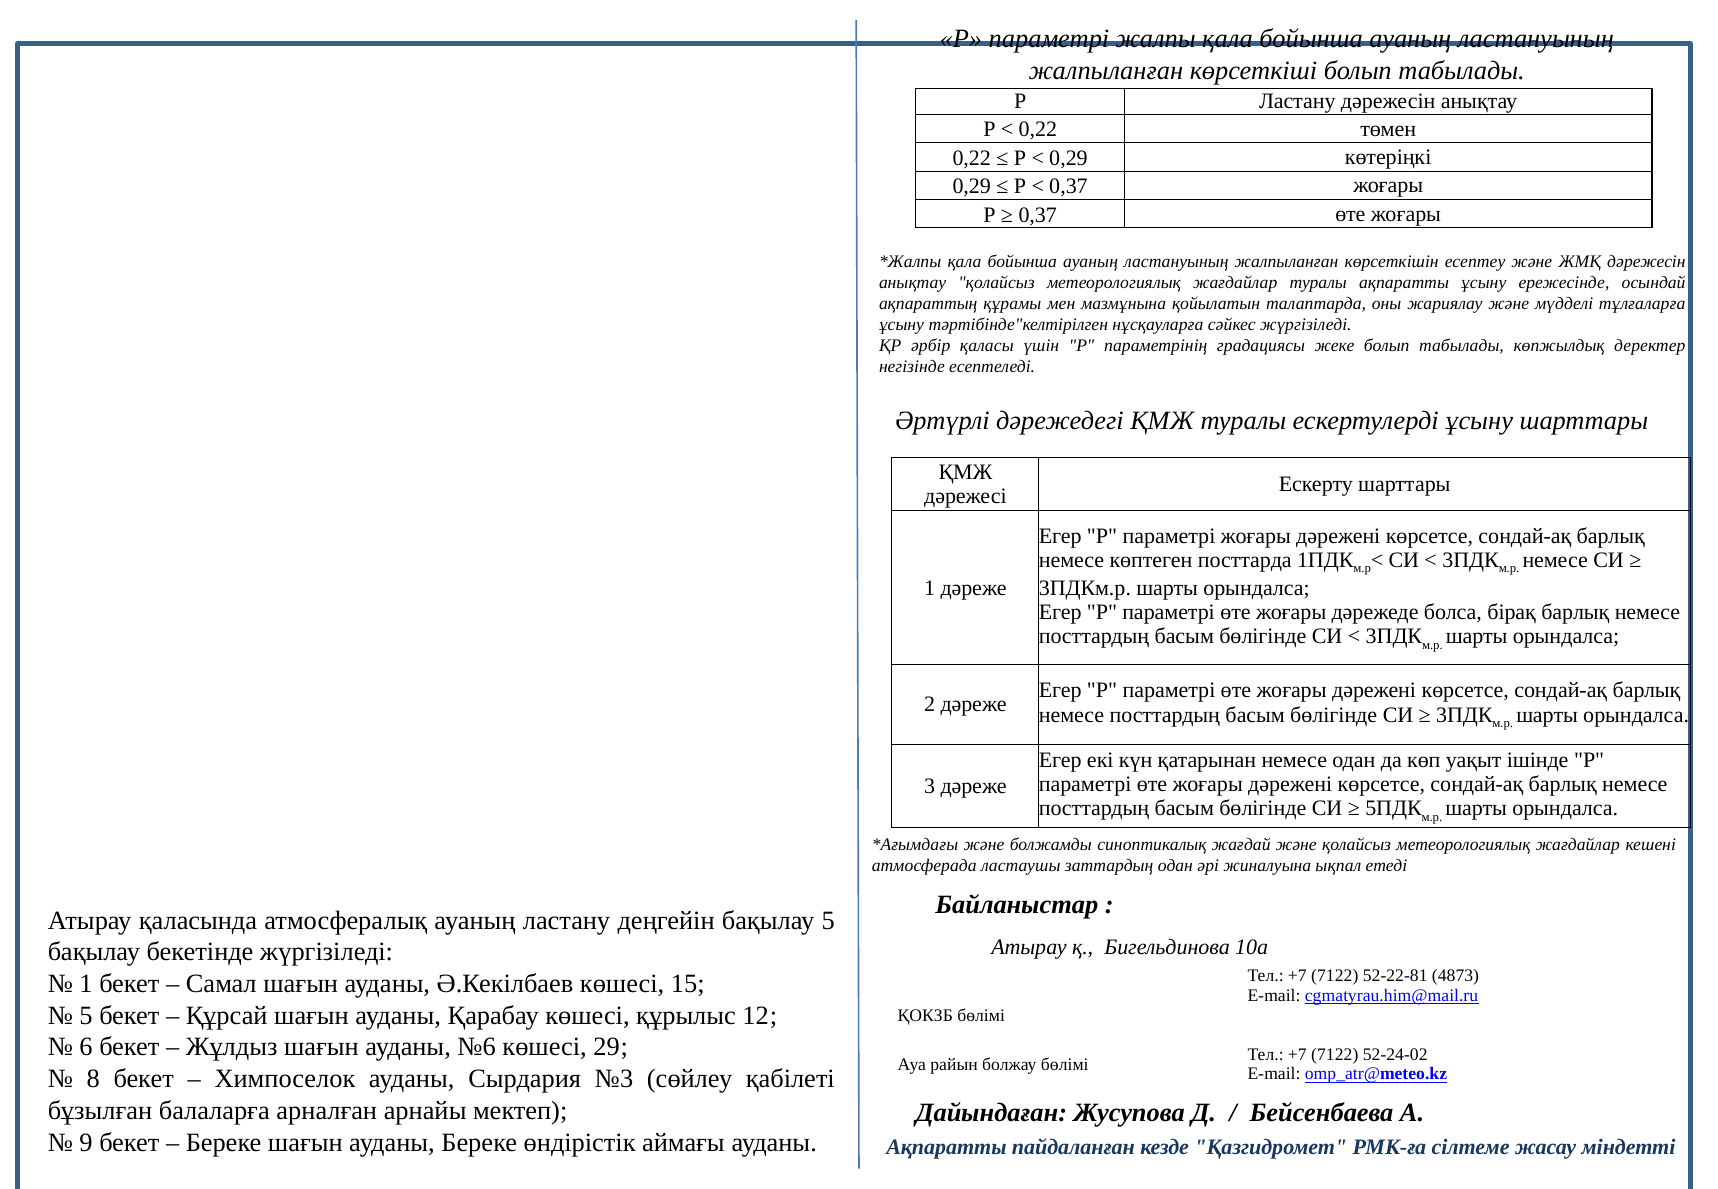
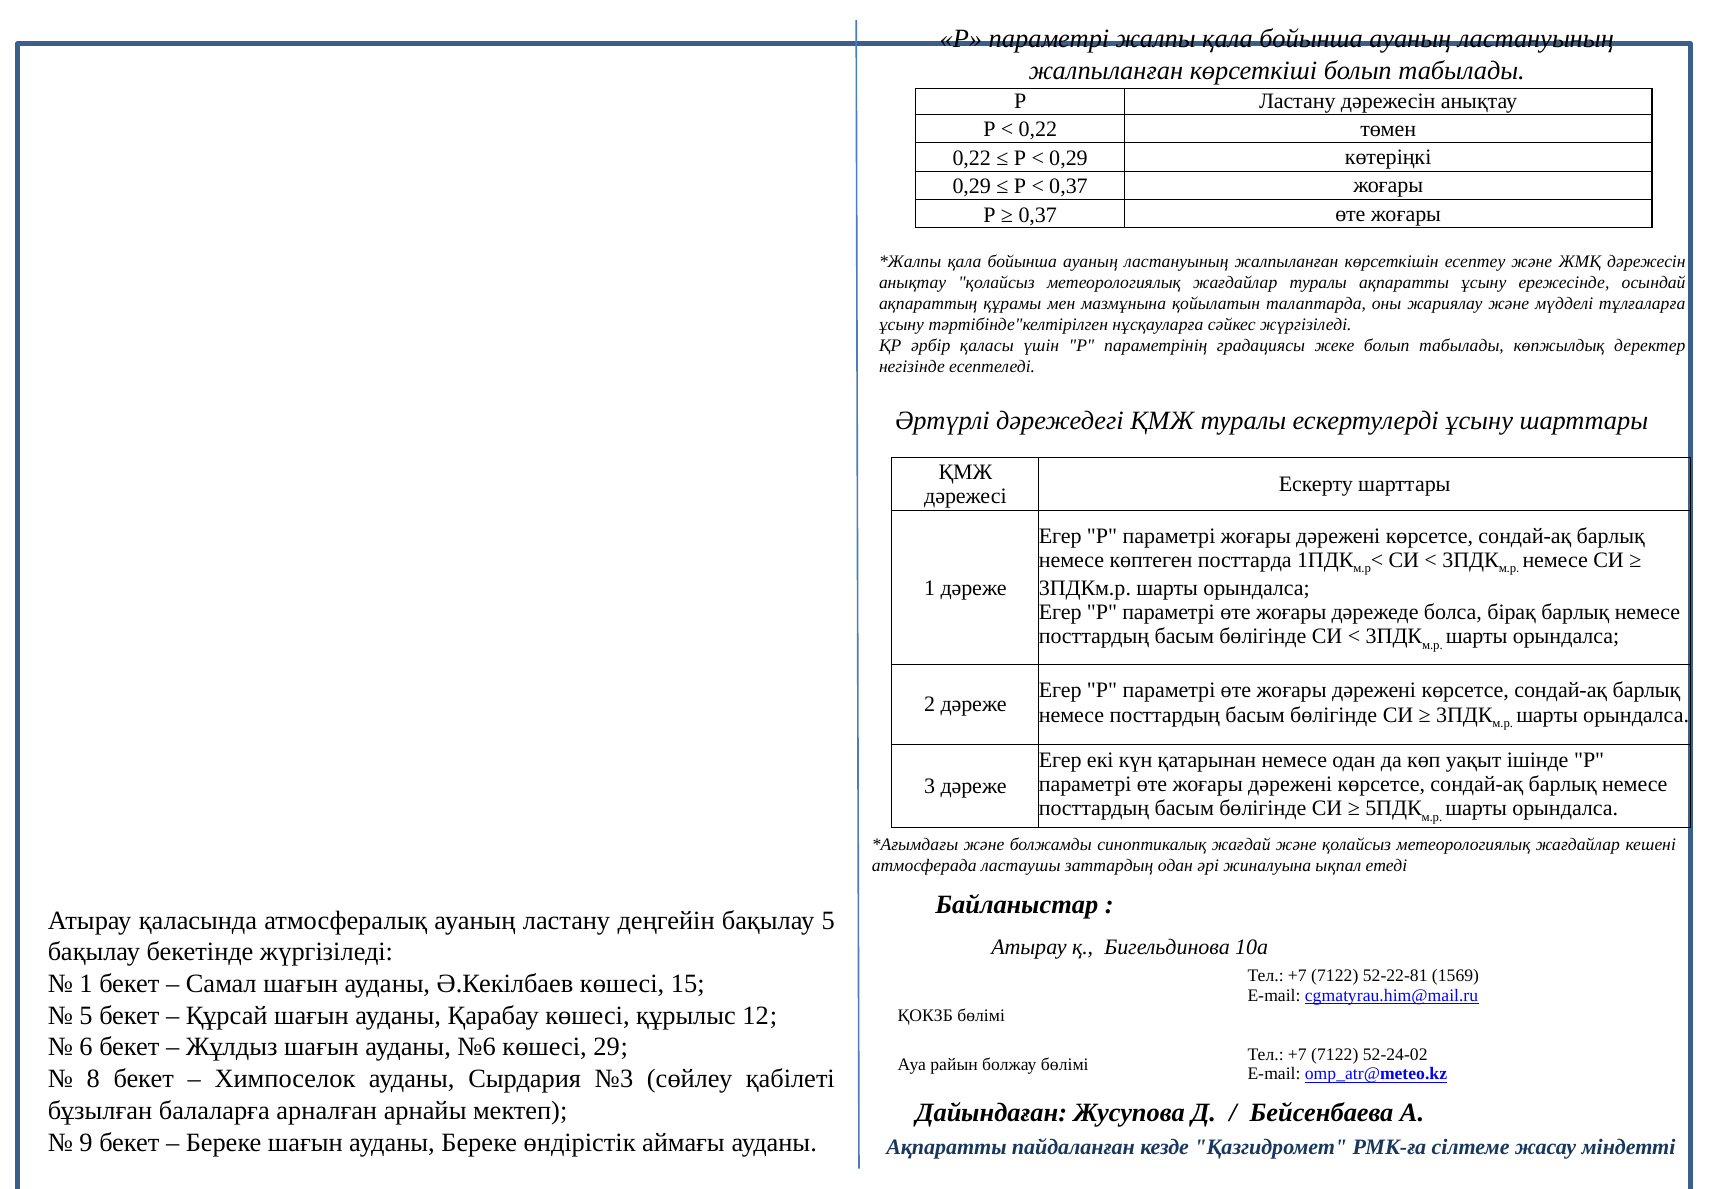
4873: 4873 -> 1569 (1456, 976)
